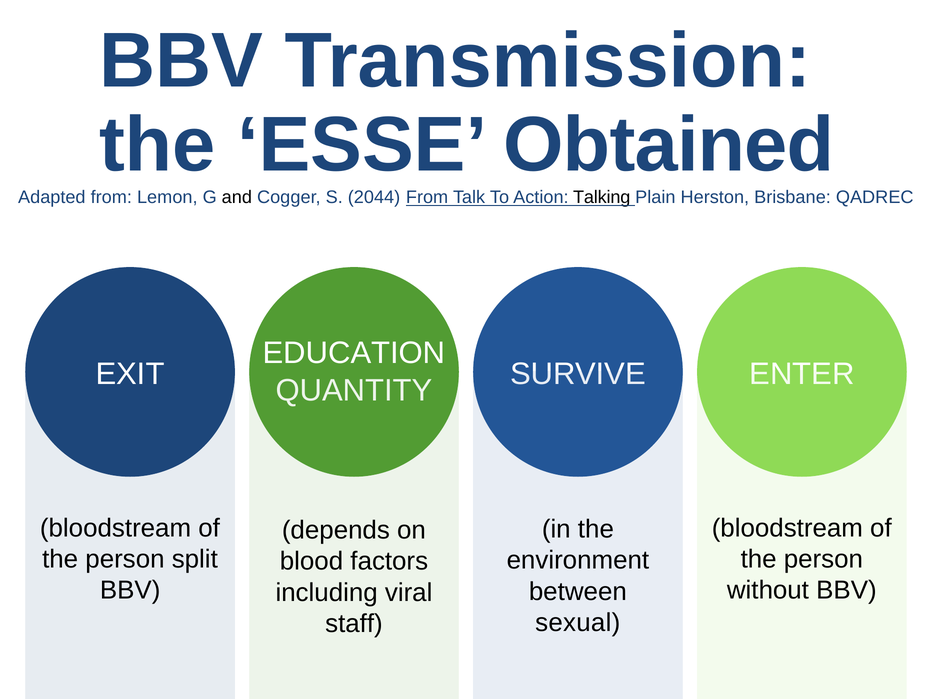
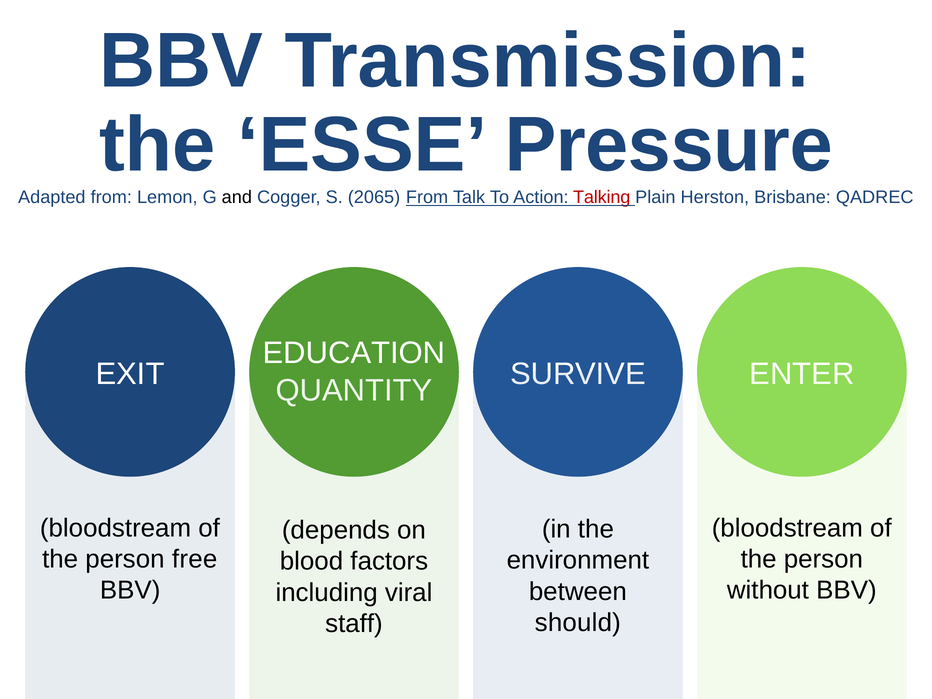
Obtained: Obtained -> Pressure (669, 145)
2044: 2044 -> 2065 (374, 197)
Talking colour: black -> red (602, 197)
split: split -> free (195, 559)
sexual: sexual -> should (578, 623)
